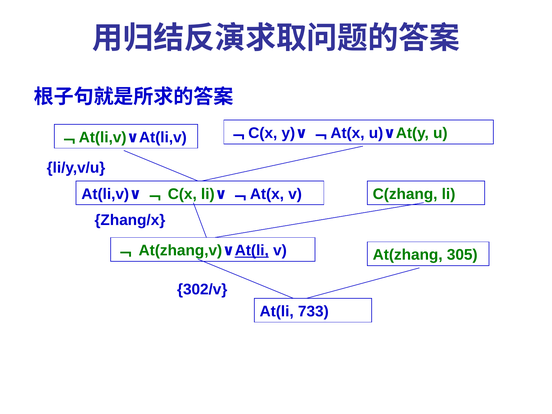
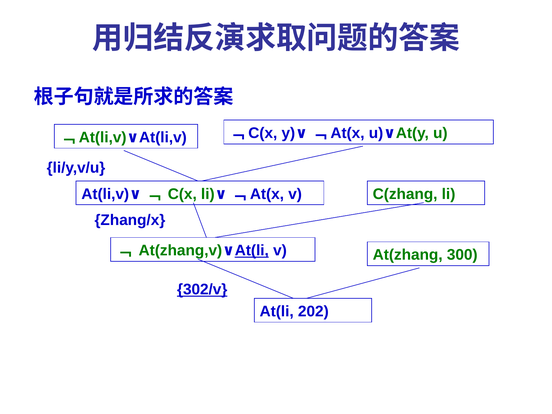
305: 305 -> 300 (462, 255)
302/v underline: none -> present (202, 290)
733: 733 -> 202 (313, 311)
